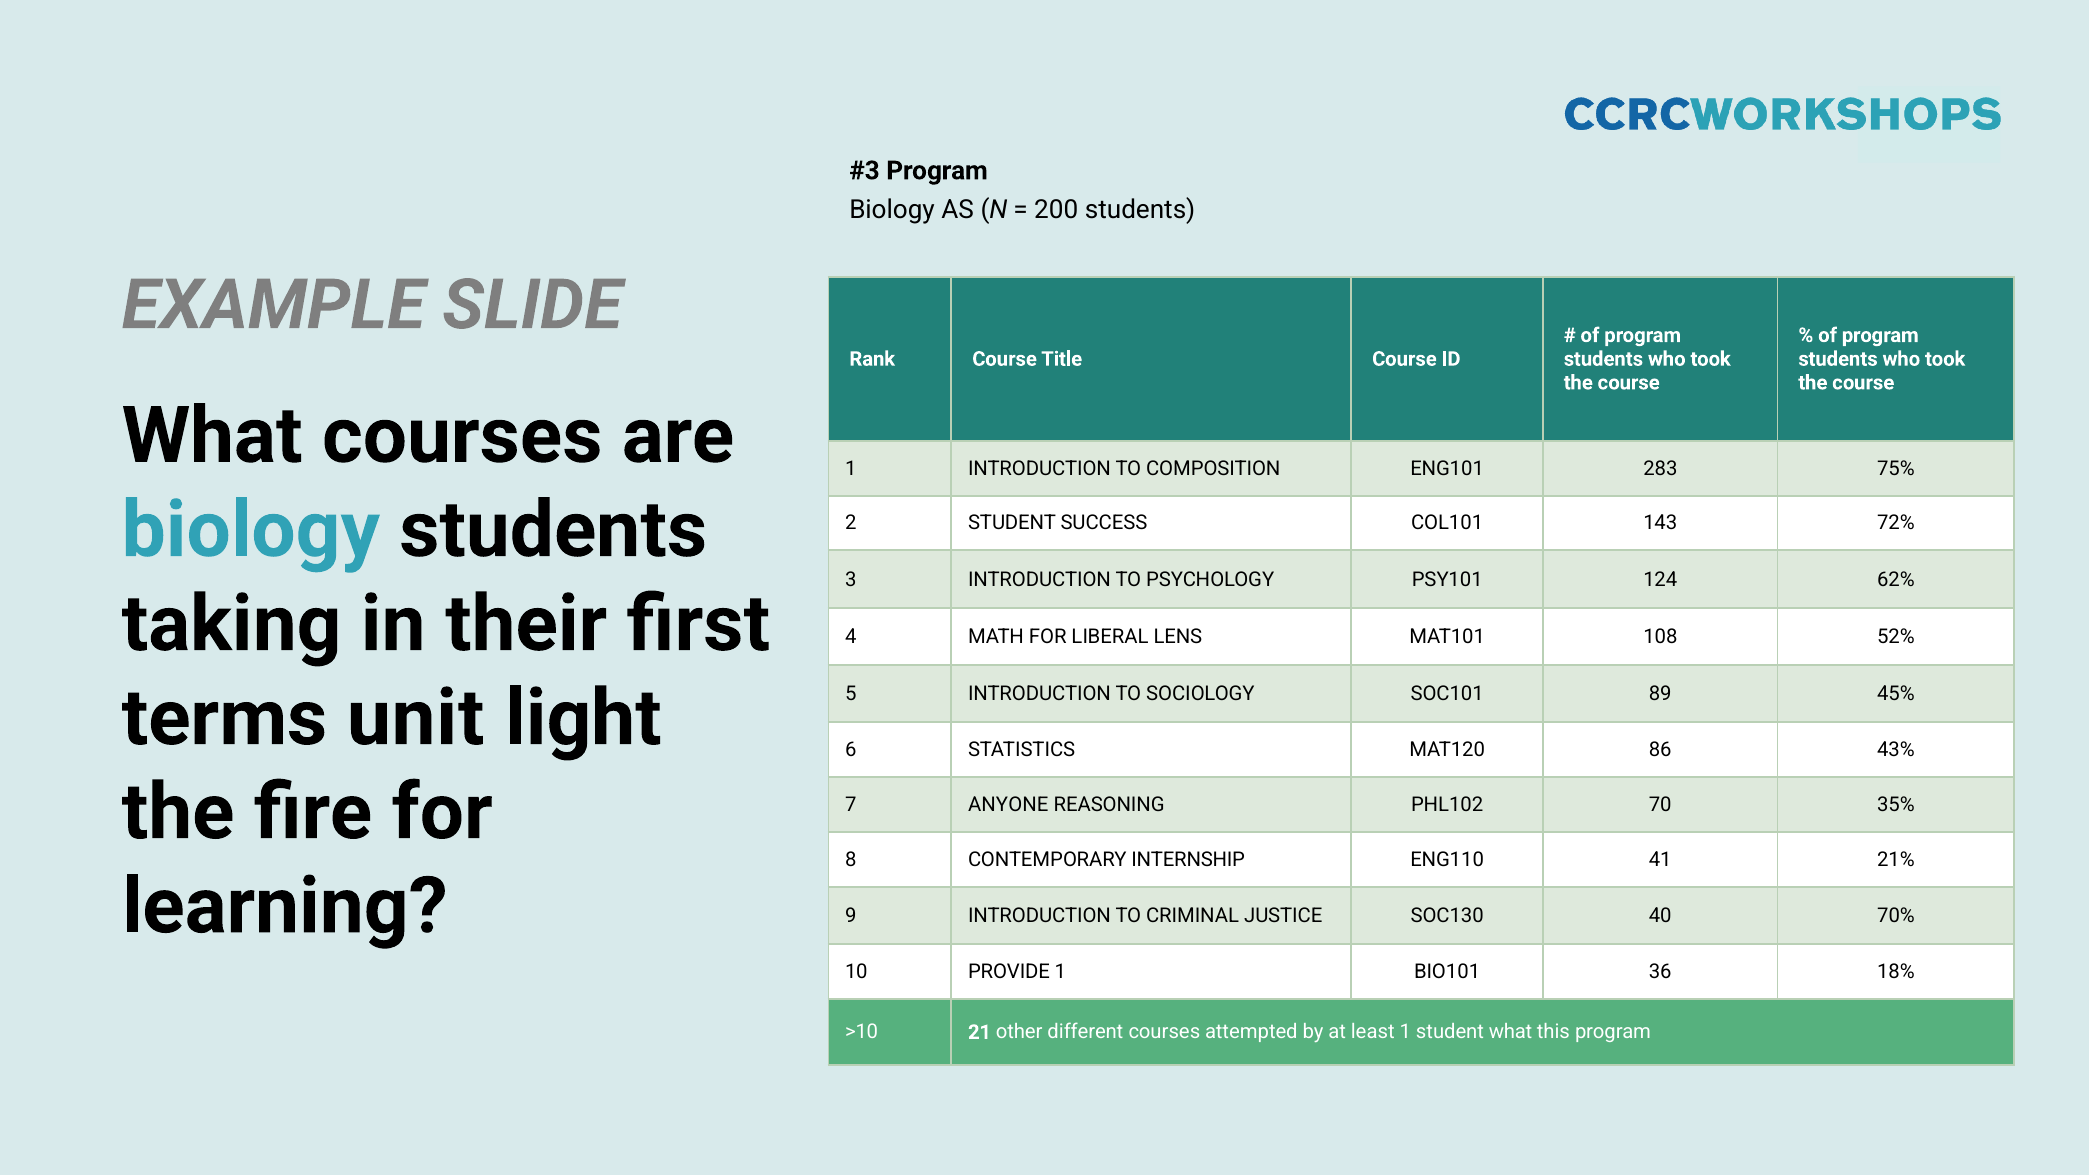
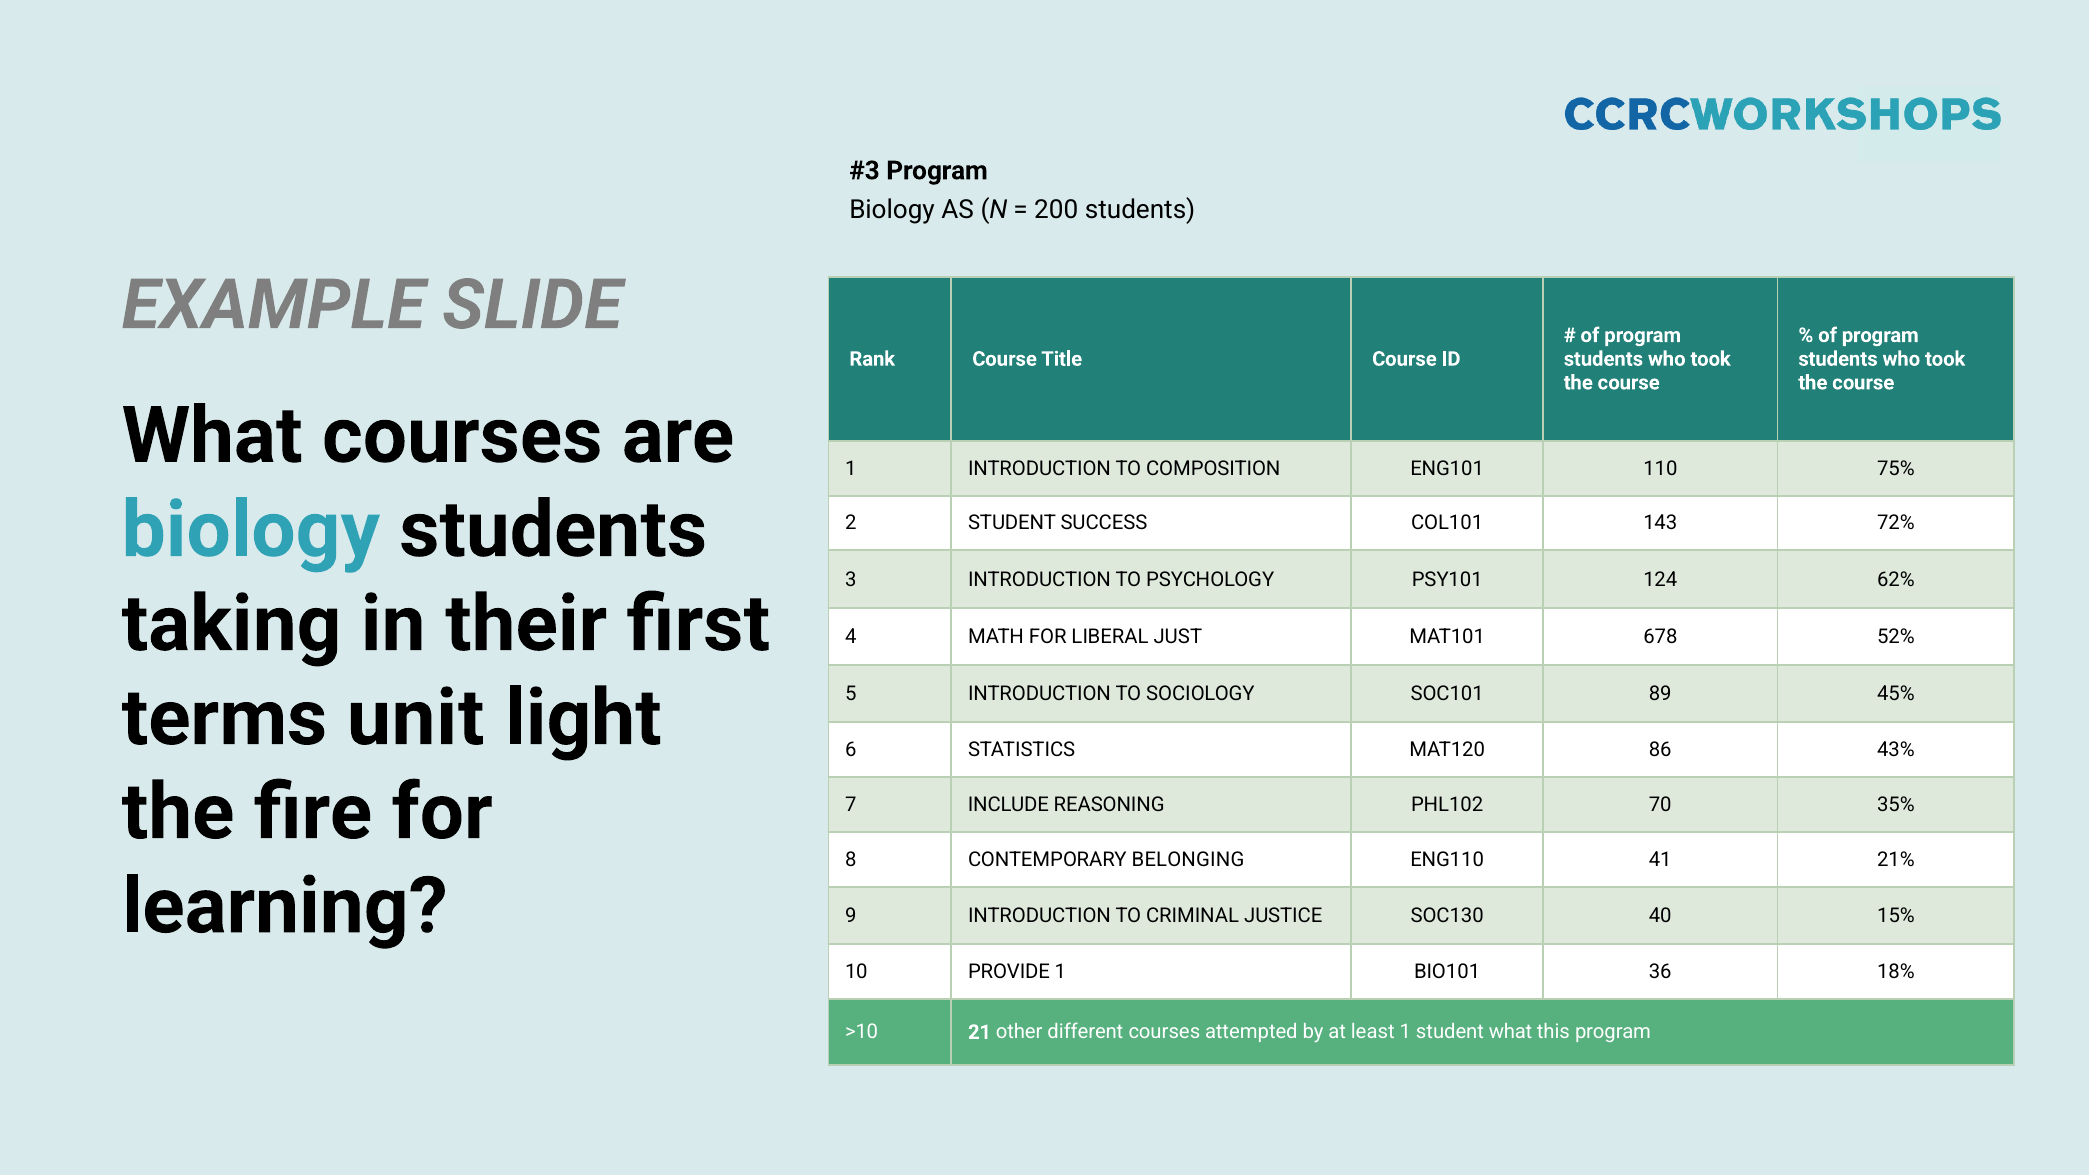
283: 283 -> 110 (1660, 468)
LENS: LENS -> JUST (1178, 637)
108: 108 -> 678 (1660, 637)
ANYONE: ANYONE -> INCLUDE (1008, 805)
INTERNSHIP: INTERNSHIP -> BELONGING (1188, 860)
70%: 70% -> 15% (1896, 916)
